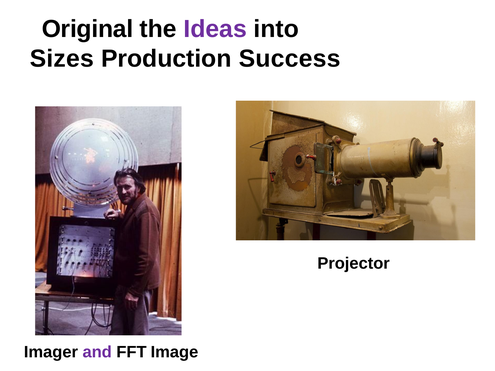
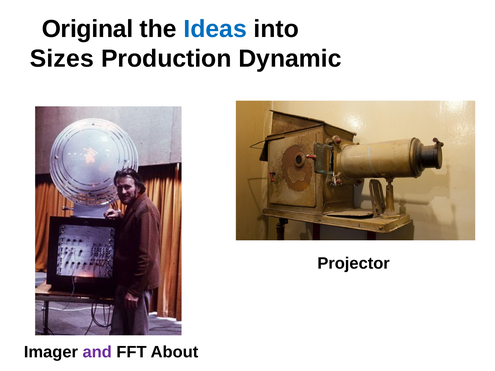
Ideas colour: purple -> blue (215, 29)
Success: Success -> Dynamic (290, 59)
Image: Image -> About (174, 352)
